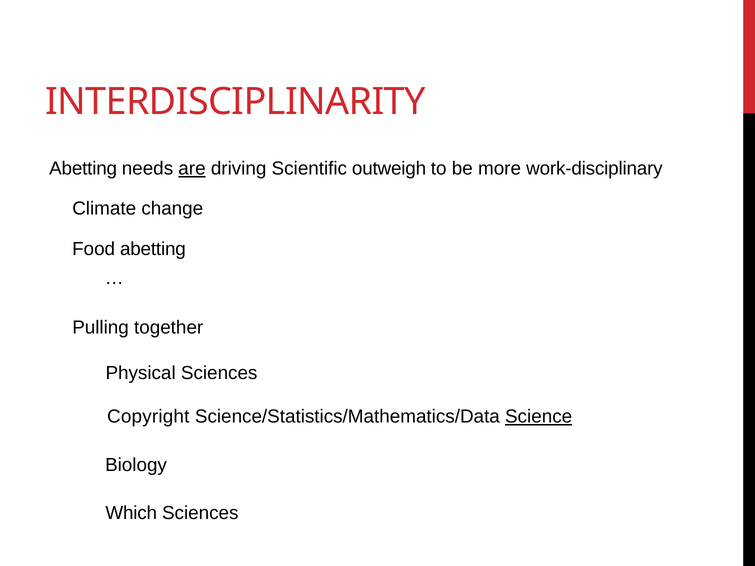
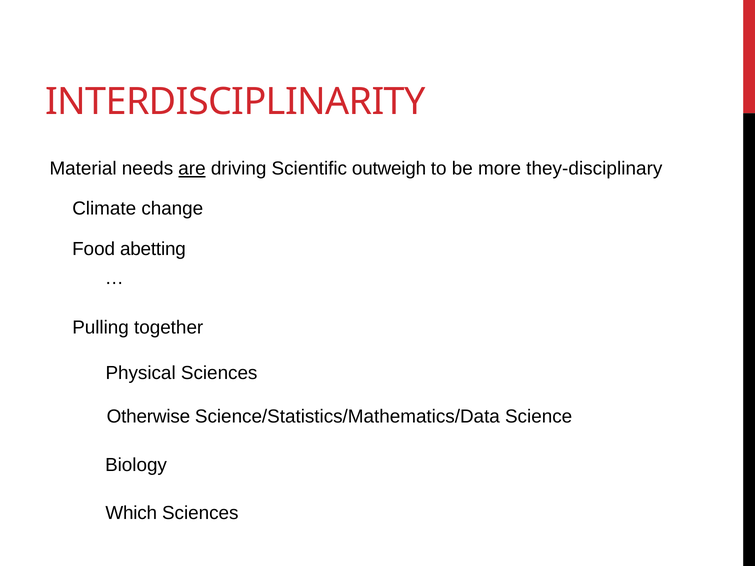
Abetting: Abetting -> Material (83, 169)
work-disciplinary: work-disciplinary -> they-disciplinary (594, 169)
Copyright: Copyright -> Otherwise (148, 417)
Science underline: present -> none (539, 417)
